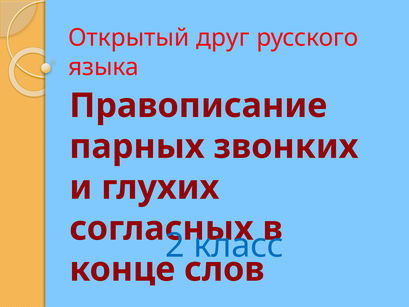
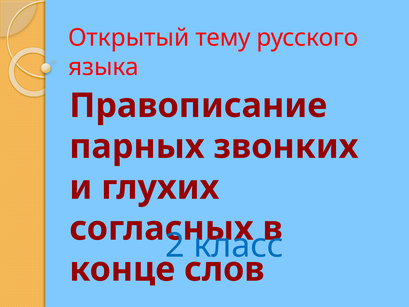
друг: друг -> тему (223, 38)
